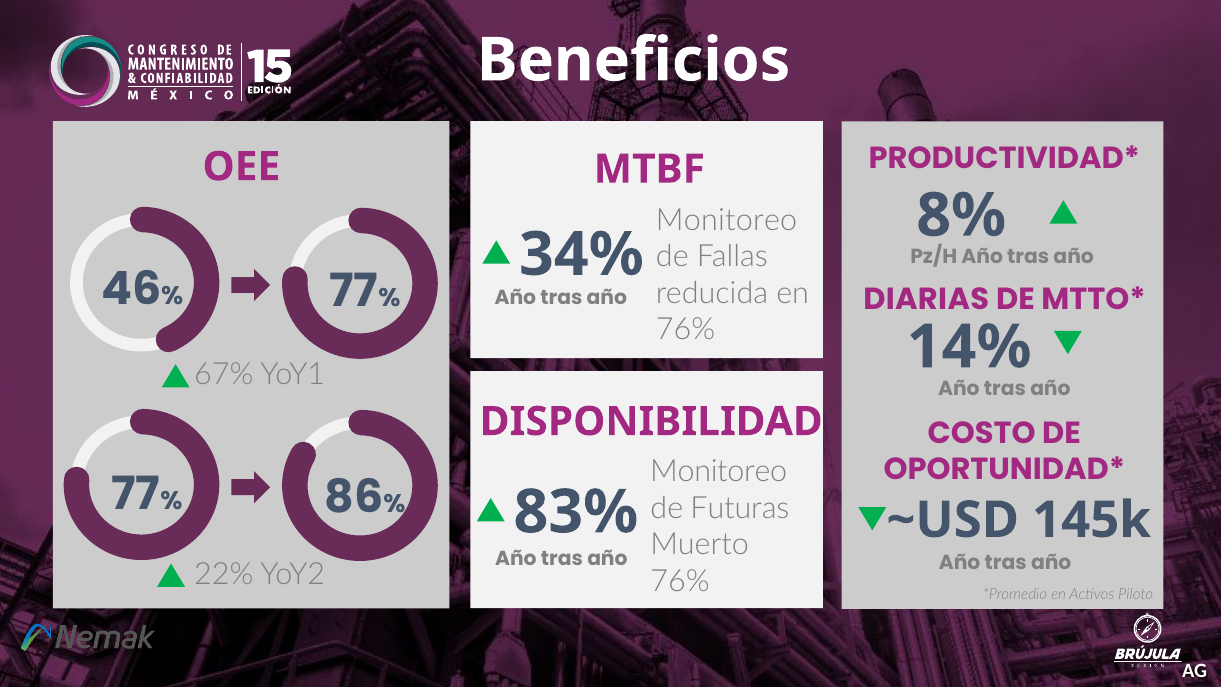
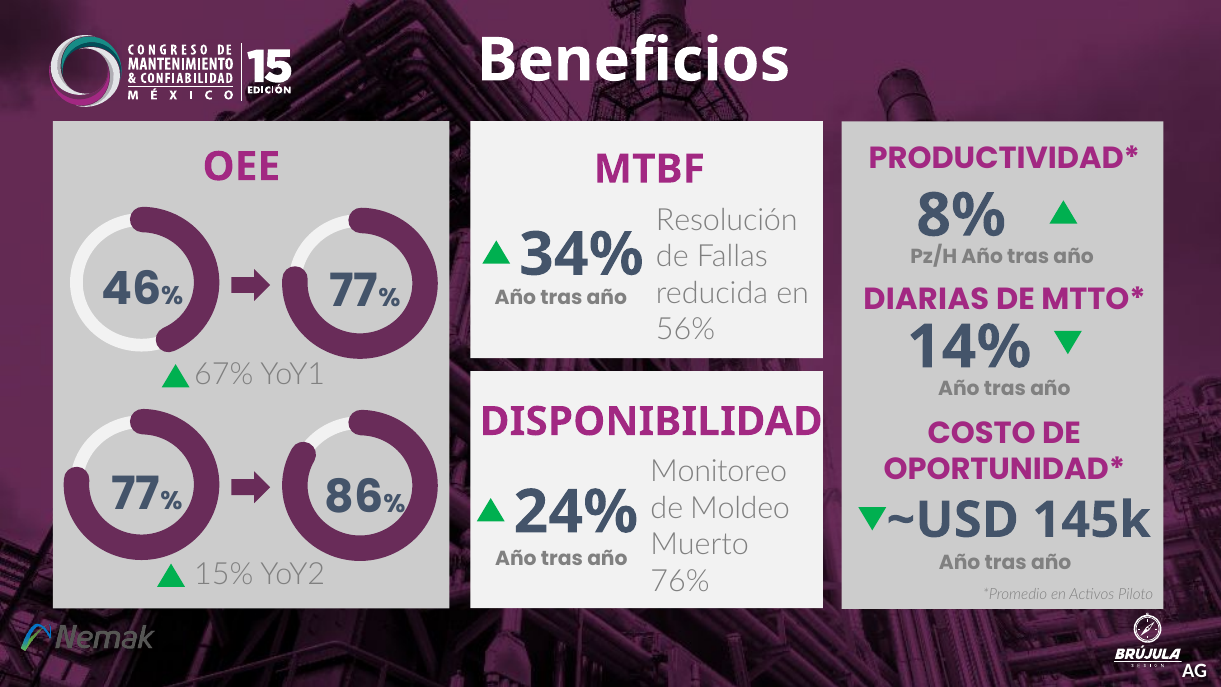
Monitoreo: Monitoreo -> Resolución (727, 220)
76%: 76% -> 56% (686, 330)
Futuras: Futuras -> Moldeo (740, 508)
83%: 83% -> 24% (576, 512)
22%: 22% -> 15% (224, 574)
